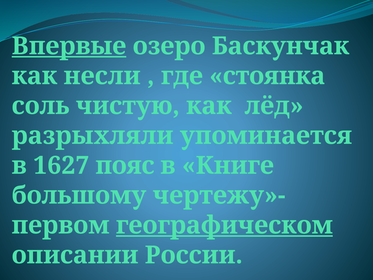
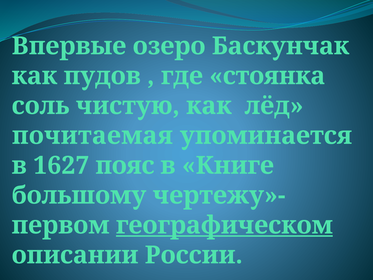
Впервые underline: present -> none (69, 46)
несли: несли -> пудов (102, 76)
разрыхляли: разрыхляли -> почитаемая (92, 136)
